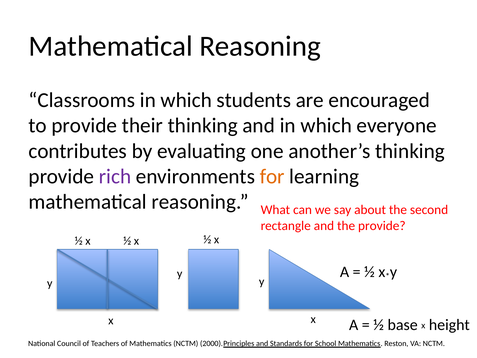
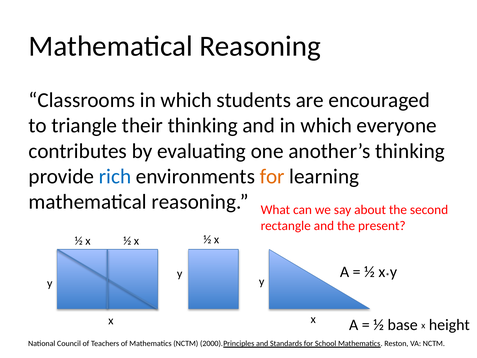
to provide: provide -> triangle (84, 126)
rich colour: purple -> blue (115, 176)
the provide: provide -> present (382, 226)
